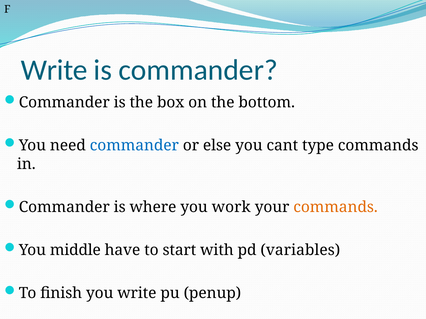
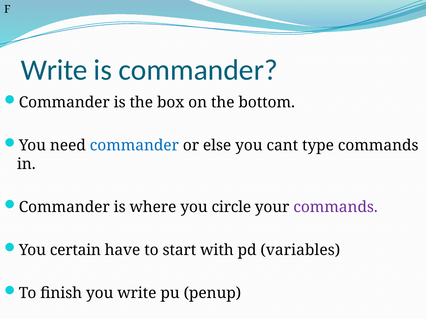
work: work -> circle (231, 207)
commands colour: orange -> purple (336, 207)
middle: middle -> certain (75, 251)
